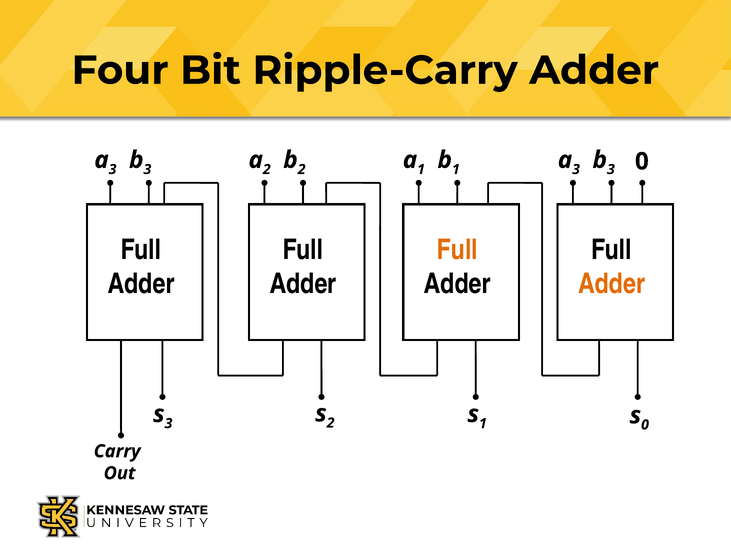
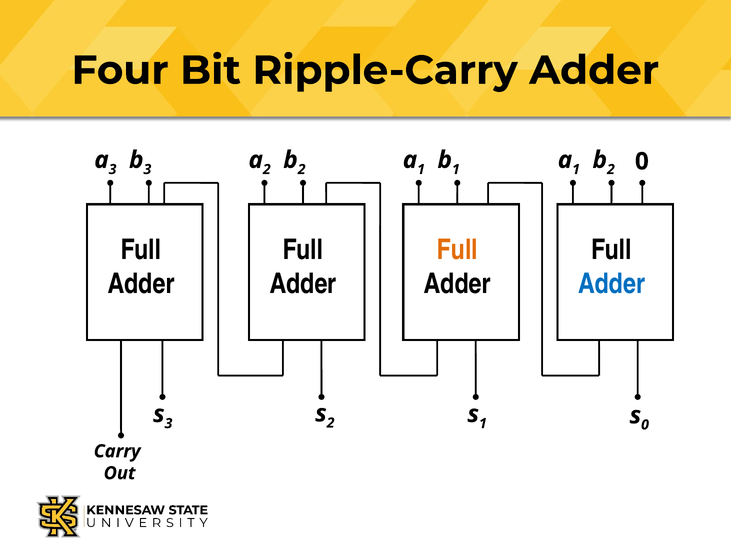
3: 3 -> 1 (576, 169)
3: 3 -> 2 (611, 169)
Adder colour: orange -> blue (612, 284)
